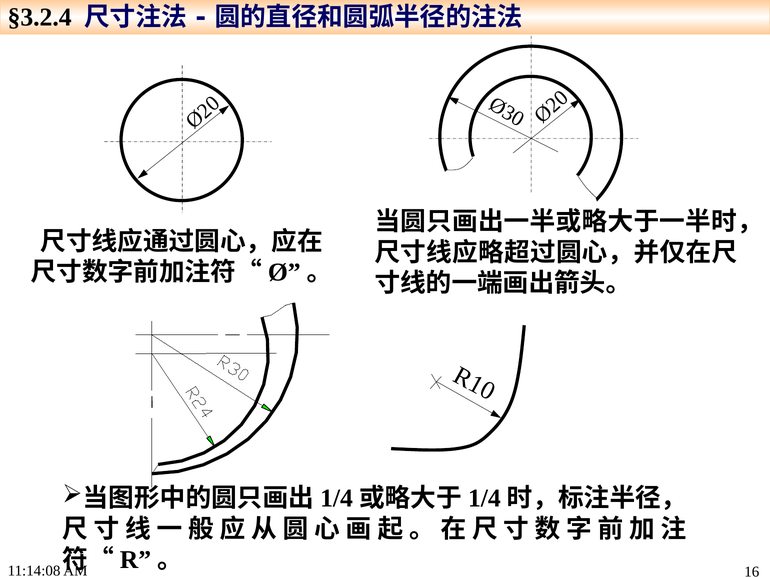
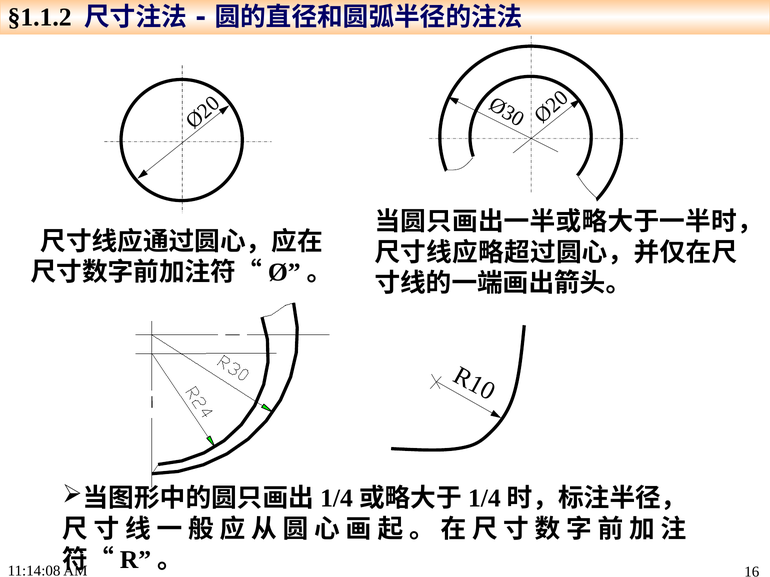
§3.2.4: §3.2.4 -> §1.1.2 (40, 17)
